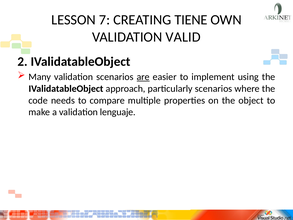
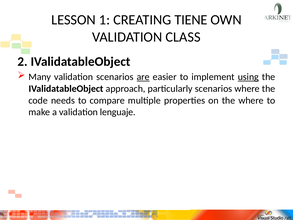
7: 7 -> 1 (105, 20)
VALID: VALID -> CLASS (183, 37)
using underline: none -> present (248, 77)
the object: object -> where (251, 100)
